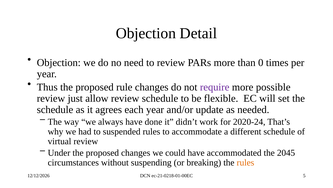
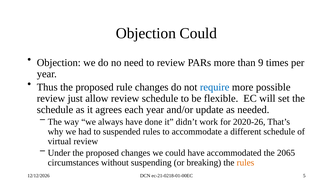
Objection Detail: Detail -> Could (198, 33)
0: 0 -> 9 (261, 62)
require colour: purple -> blue (215, 87)
2020-24: 2020-24 -> 2020-26 (249, 121)
2045: 2045 -> 2065 (286, 152)
